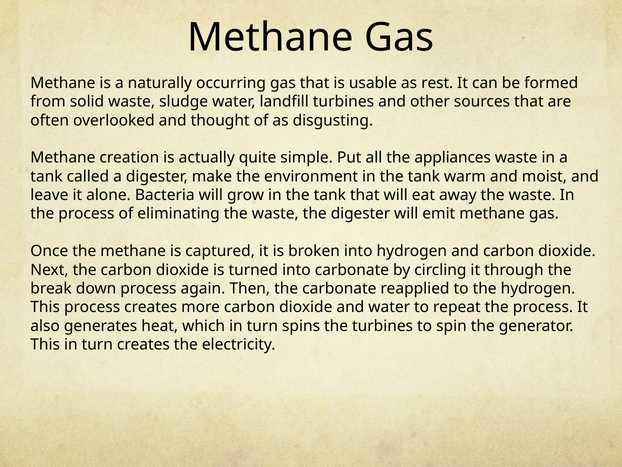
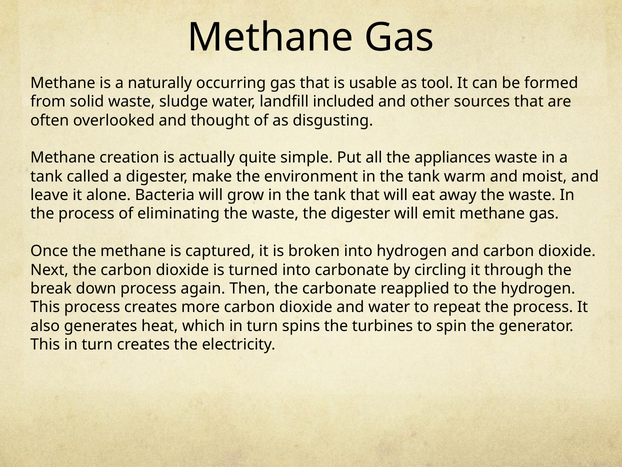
rest: rest -> tool (437, 83)
landfill turbines: turbines -> included (344, 102)
